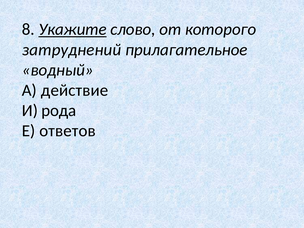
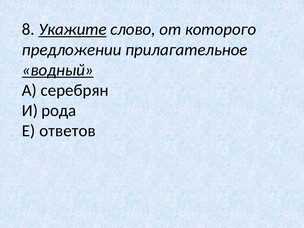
затруднений: затруднений -> предложении (72, 50)
водный underline: none -> present (58, 70)
действие: действие -> серебрян (75, 90)
